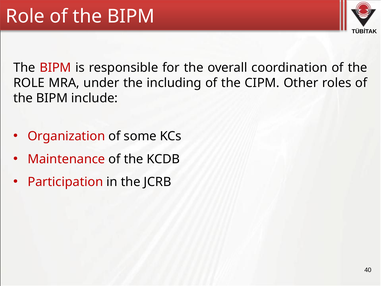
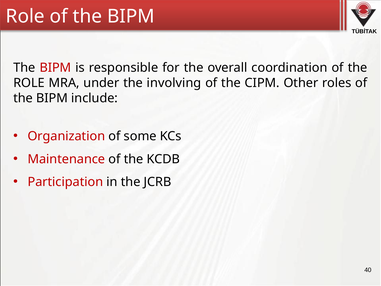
including: including -> involving (174, 83)
